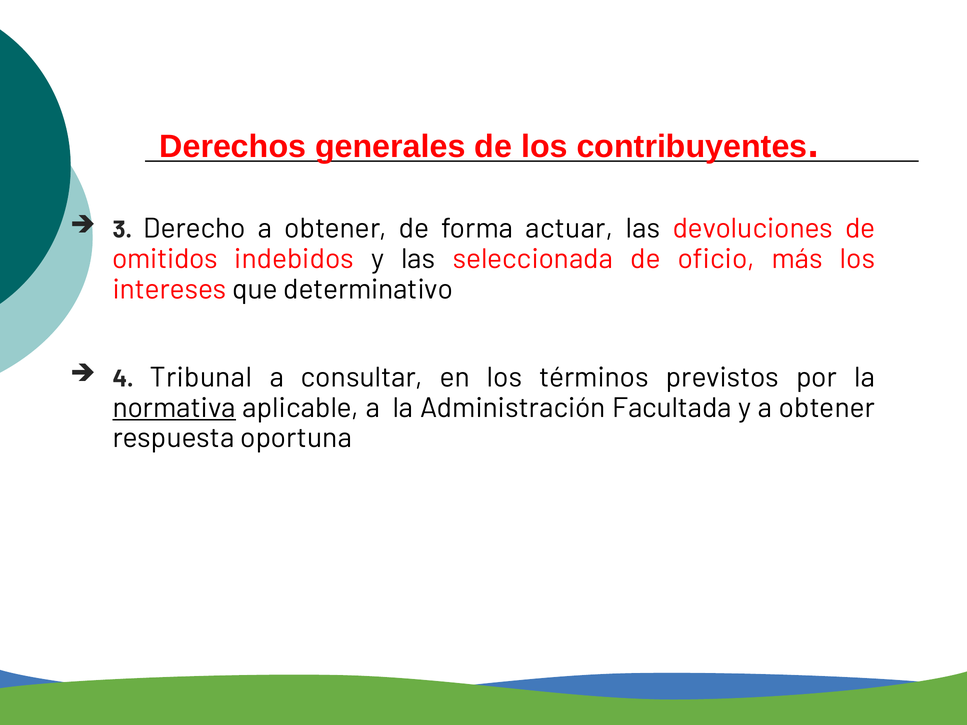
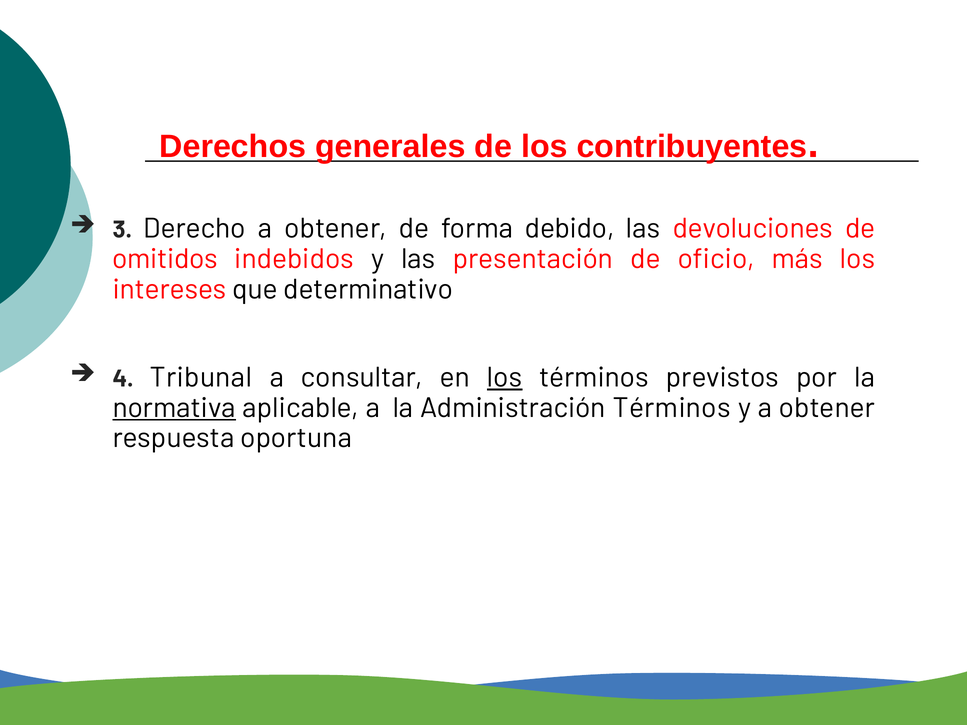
actuar: actuar -> debido (570, 229)
seleccionada: seleccionada -> presentación (533, 259)
los underline: none -> present (505, 377)
Administración Facultada: Facultada -> Términos (672, 408)
